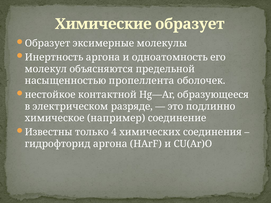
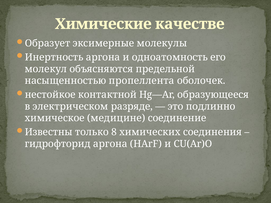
Химические образует: образует -> качестве (190, 24)
например: например -> медицине (116, 118)
4: 4 -> 8 (114, 132)
